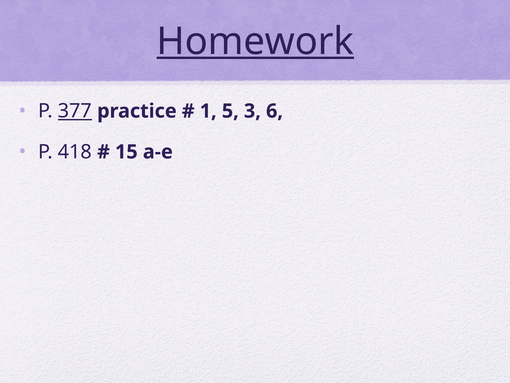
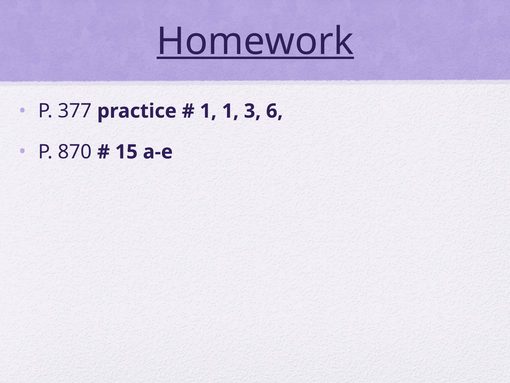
377 underline: present -> none (75, 111)
1 5: 5 -> 1 (230, 111)
418: 418 -> 870 (75, 152)
